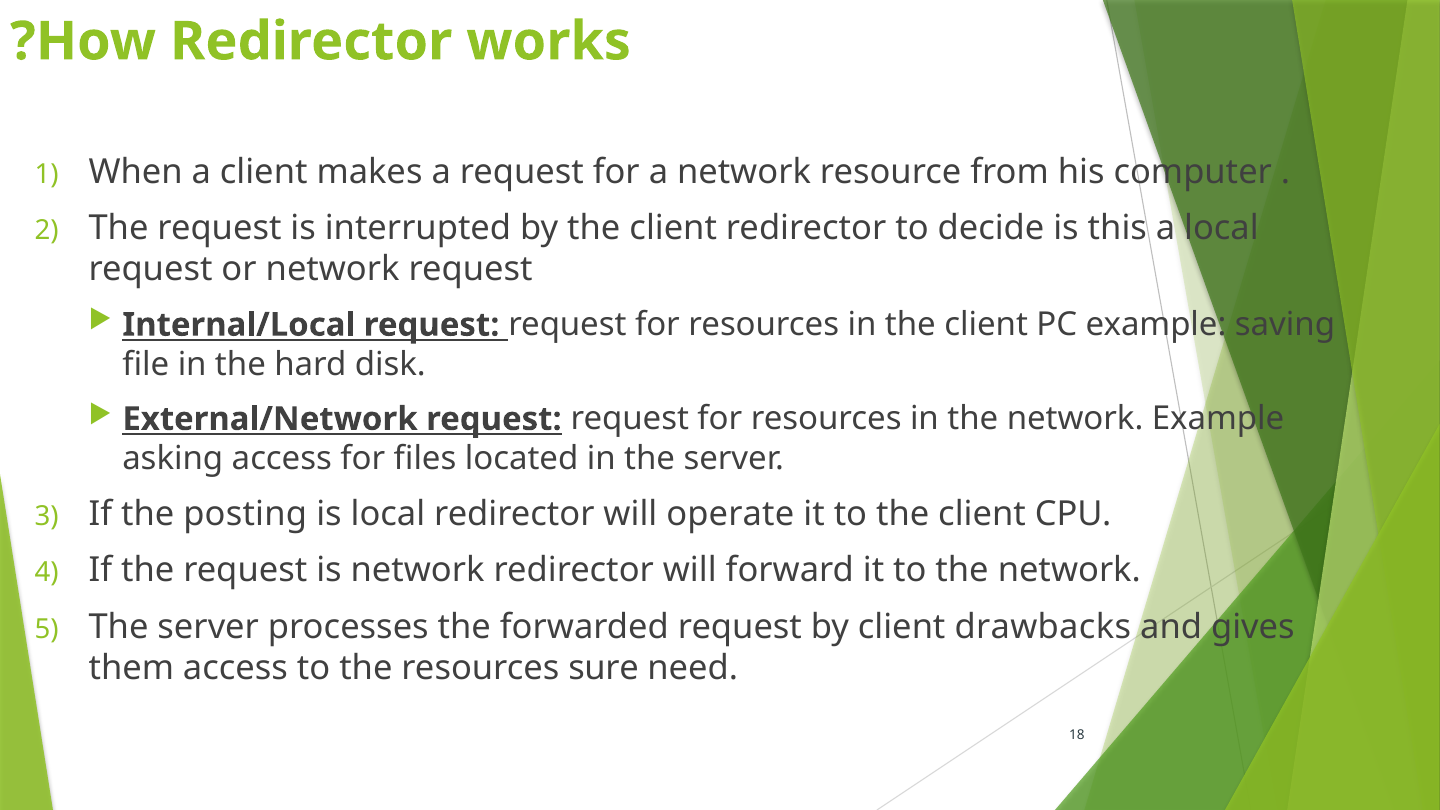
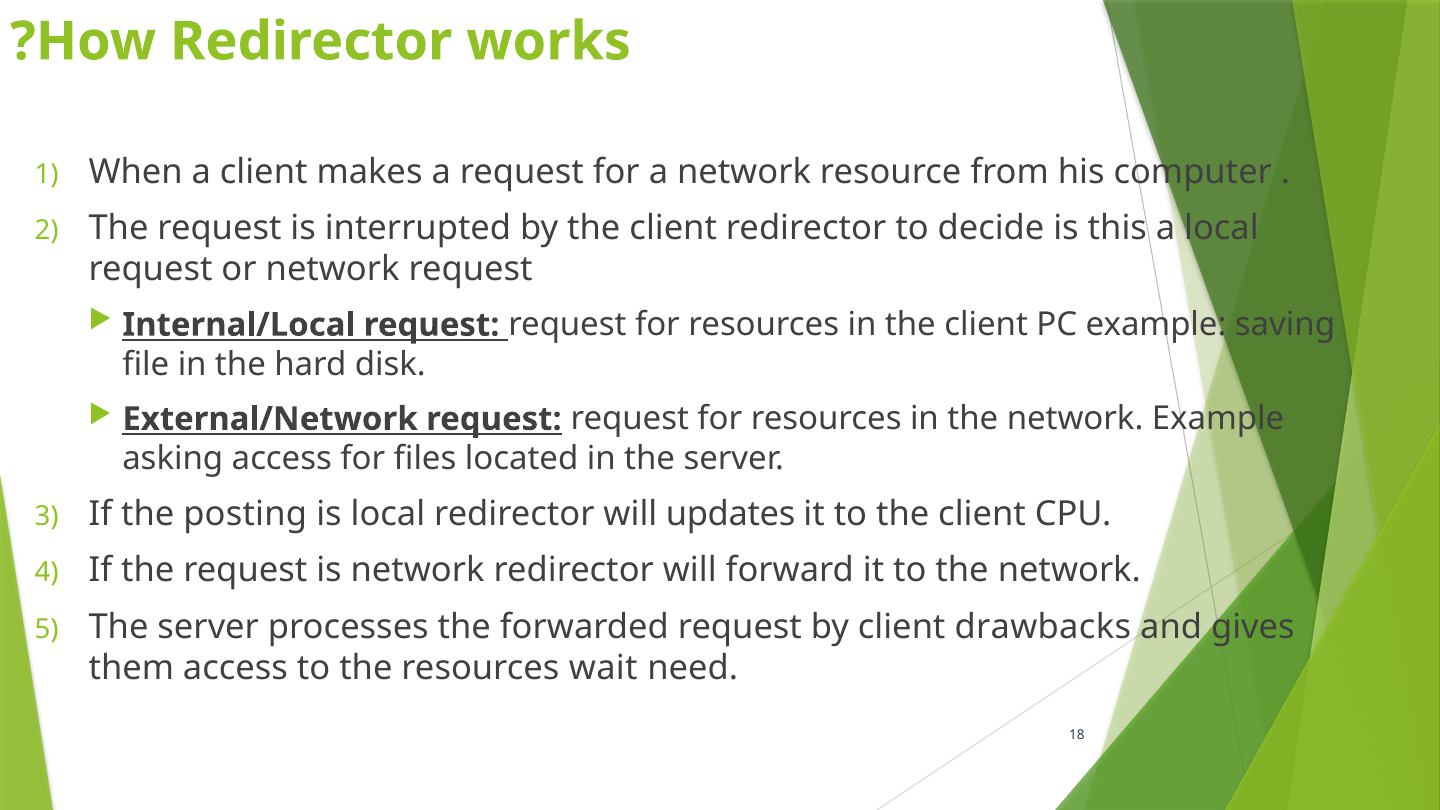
operate: operate -> updates (731, 514)
sure: sure -> wait (603, 668)
